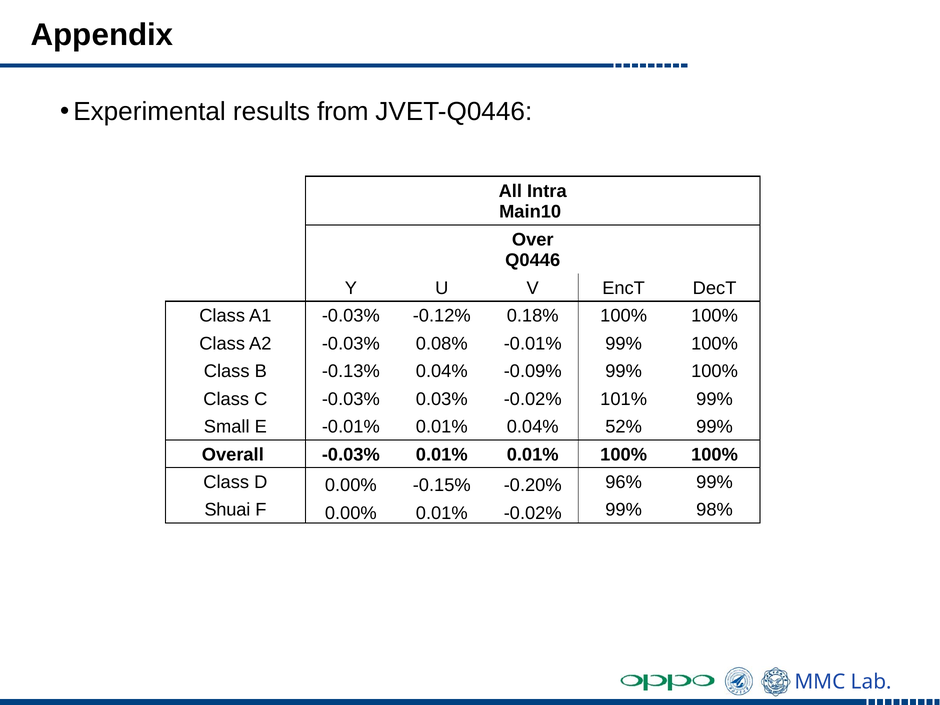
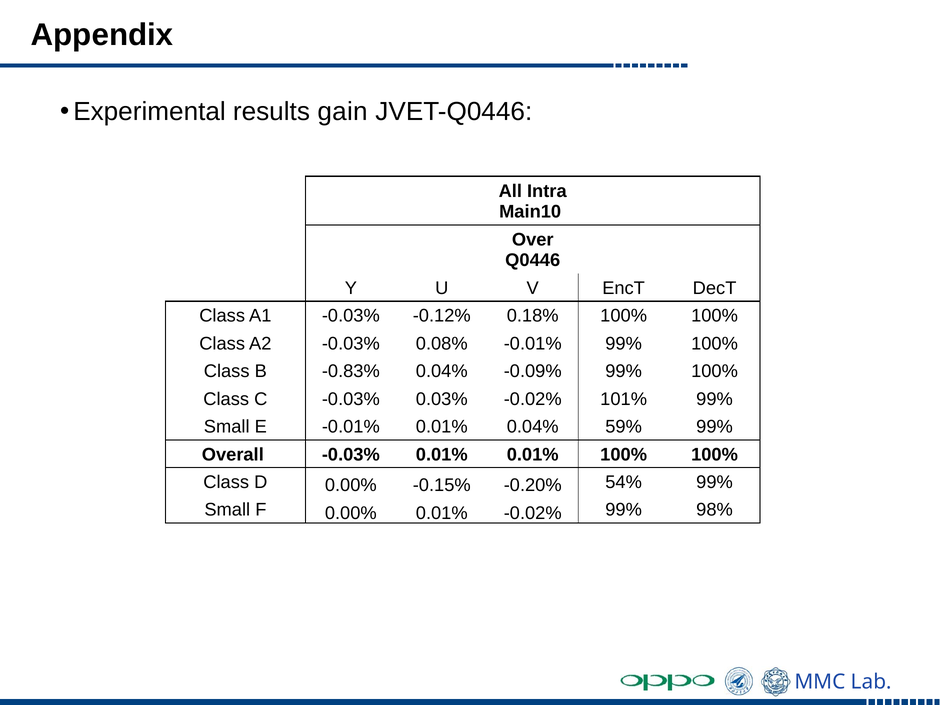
from: from -> gain (343, 112)
-0.13%: -0.13% -> -0.83% (351, 371)
52%: 52% -> 59% (624, 427)
96%: 96% -> 54% (624, 482)
Shuai: Shuai -> Small (227, 510)
